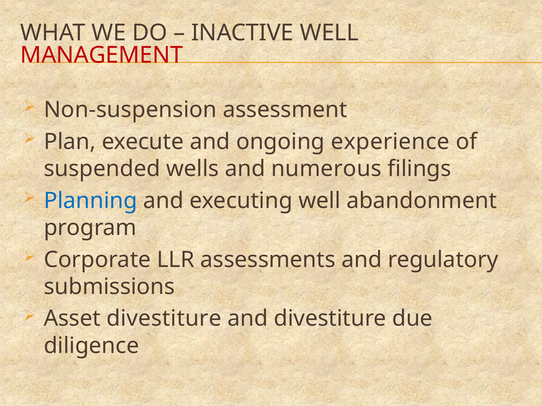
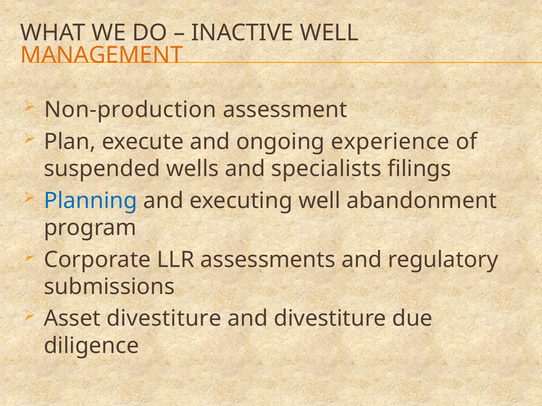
MANAGEMENT colour: red -> orange (102, 55)
Non-suspension: Non-suspension -> Non-production (130, 110)
numerous: numerous -> specialists (326, 169)
